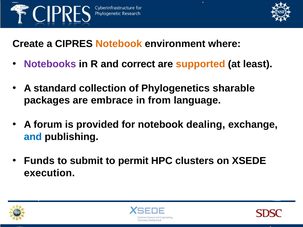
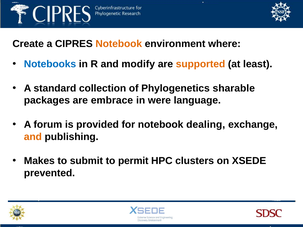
Notebooks colour: purple -> blue (50, 64)
correct: correct -> modify (138, 64)
from: from -> were (159, 100)
and colour: blue -> orange (33, 137)
Funds: Funds -> Makes (39, 161)
execution: execution -> prevented (49, 173)
